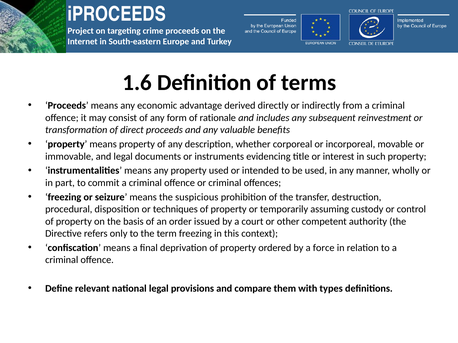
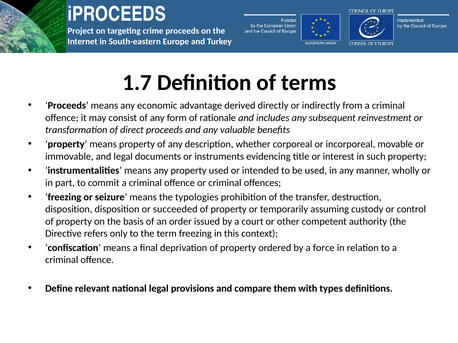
1.6: 1.6 -> 1.7 (137, 83)
suspicious: suspicious -> typologies (197, 197)
procedural: procedural -> disposition (69, 209)
techniques: techniques -> succeeded (175, 209)
